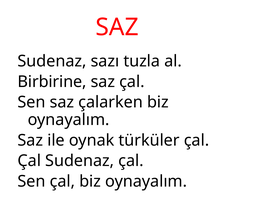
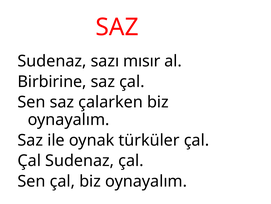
tuzla: tuzla -> mısır (142, 61)
